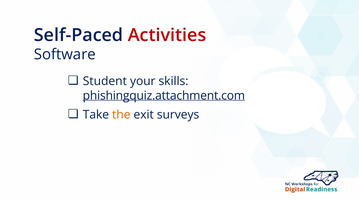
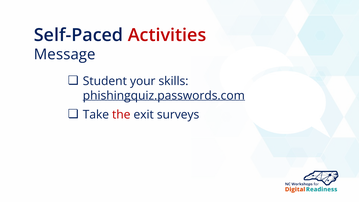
Software: Software -> Message (65, 54)
phishingquiz.attachment.com: phishingquiz.attachment.com -> phishingquiz.passwords.com (164, 96)
the colour: orange -> red (121, 115)
